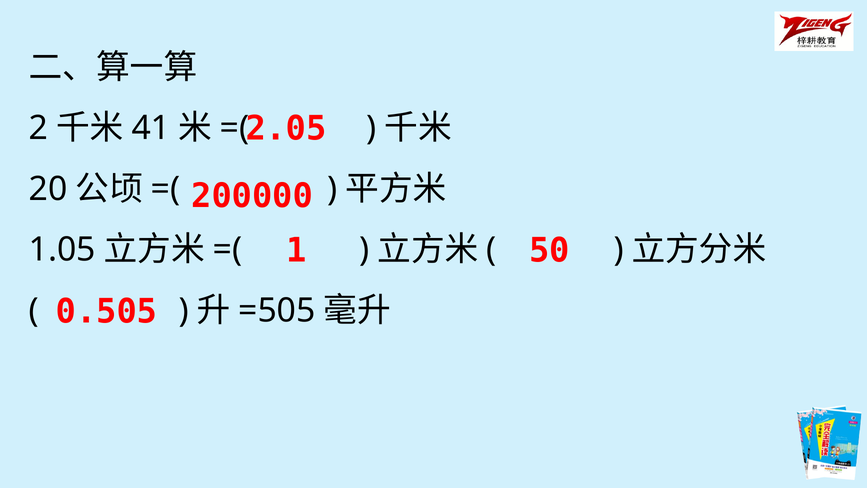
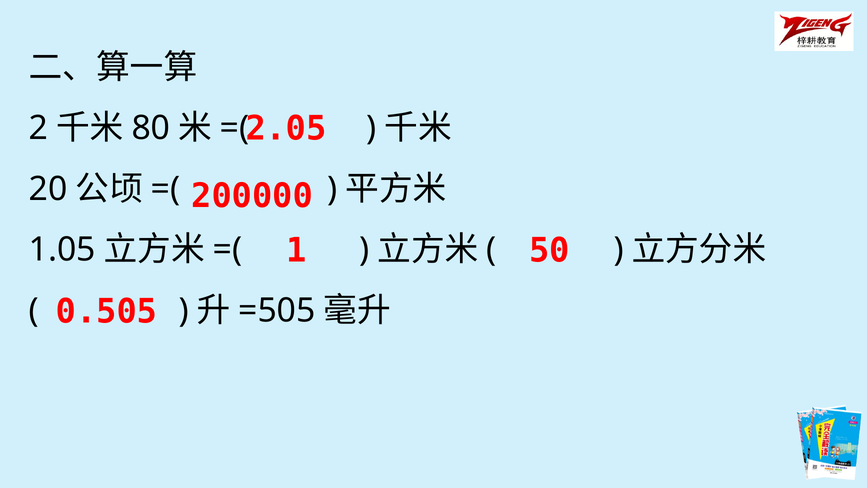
41: 41 -> 80 (151, 128)
